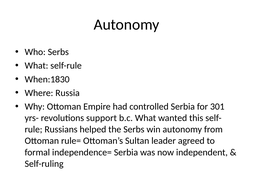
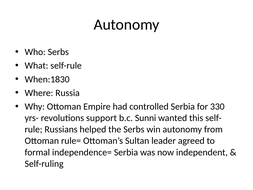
301: 301 -> 330 (217, 106)
b.c What: What -> Sunni (146, 118)
